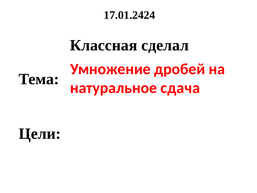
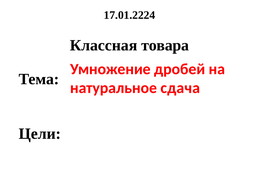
17.01.2424: 17.01.2424 -> 17.01.2224 (129, 15)
сделал: сделал -> товара (165, 45)
